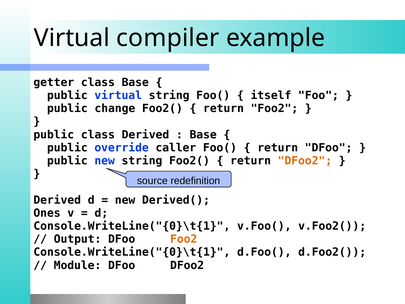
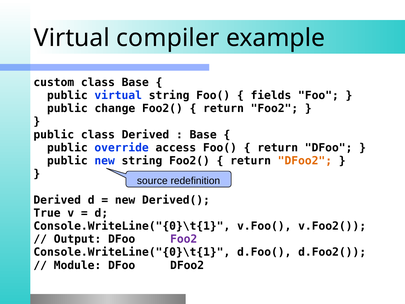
getter: getter -> custom (54, 82)
itself: itself -> fields (271, 95)
caller: caller -> access (176, 148)
Ones: Ones -> True (47, 213)
Foo2 colour: orange -> purple (184, 239)
